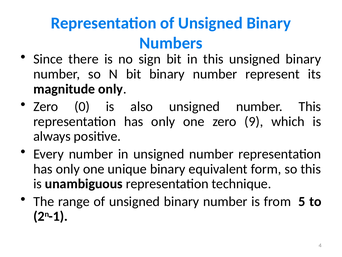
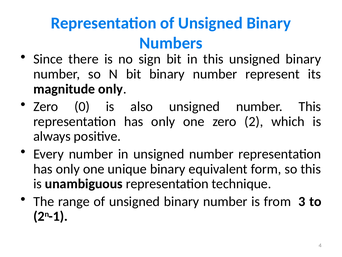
9: 9 -> 2 (254, 121)
5: 5 -> 3 (302, 201)
